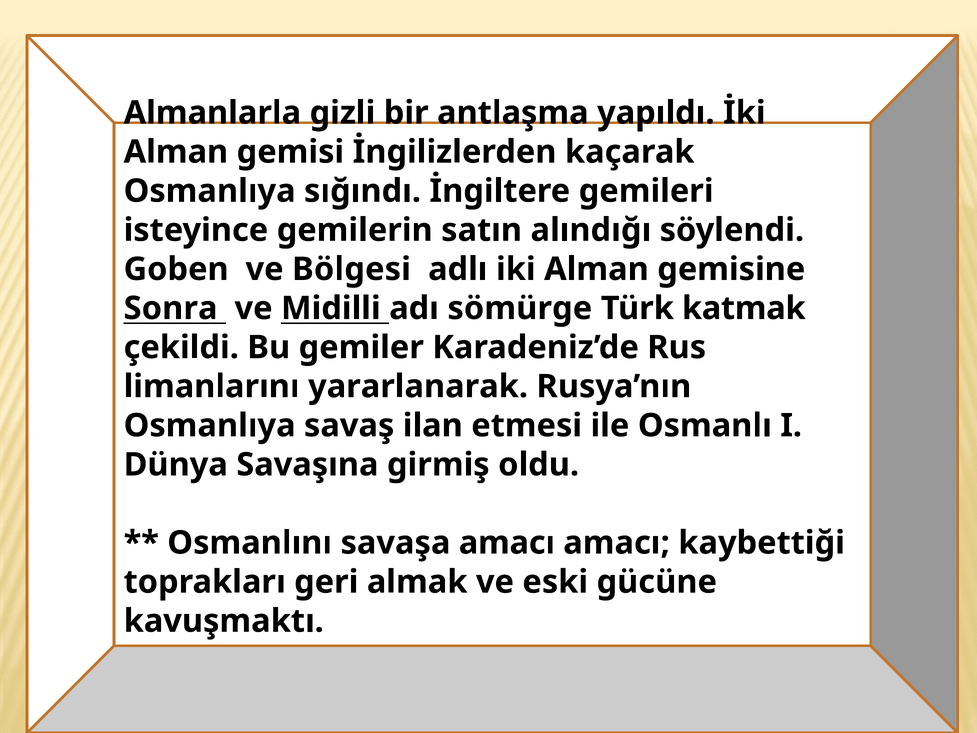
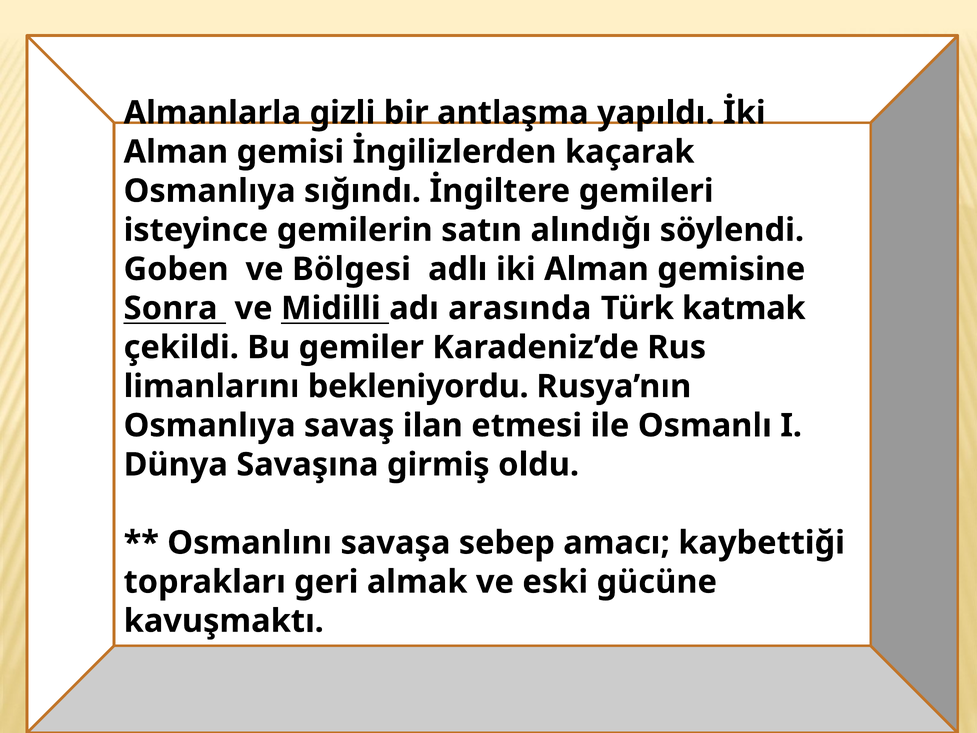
sömürge: sömürge -> arasında (520, 308)
yararlanarak: yararlanarak -> bekleniyordu (418, 386)
savaşa amacı: amacı -> sebep (507, 543)
